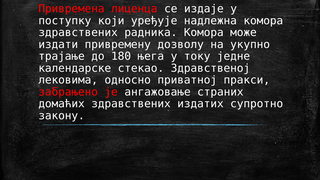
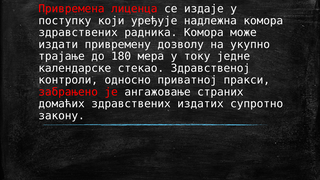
њега: њега -> мера (151, 56)
лековима: лековима -> контроли (68, 80)
